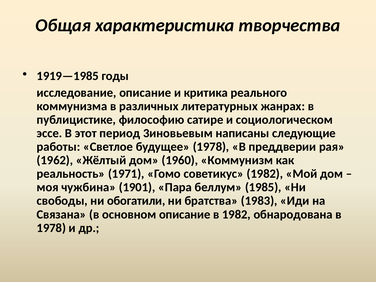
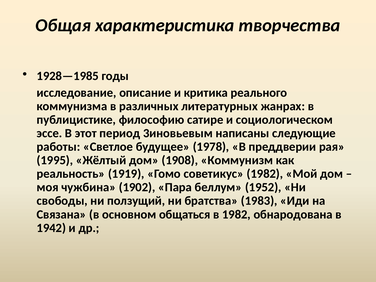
1919—1985: 1919—1985 -> 1928—1985 (68, 76)
1962: 1962 -> 1995 (55, 160)
1960: 1960 -> 1908 (180, 160)
1971: 1971 -> 1919 (126, 174)
1901: 1901 -> 1902 (137, 187)
1985: 1985 -> 1952 (263, 187)
обогатили: обогатили -> ползущий (136, 201)
основном описание: описание -> общаться (185, 214)
1978: 1978 -> 1942 (51, 228)
